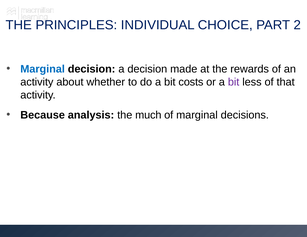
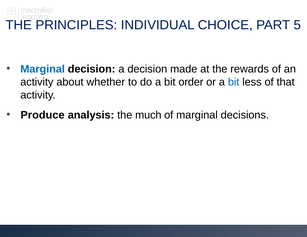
2: 2 -> 5 (297, 25)
costs: costs -> order (191, 82)
bit colour: purple -> blue (234, 82)
Because: Because -> Produce (43, 115)
